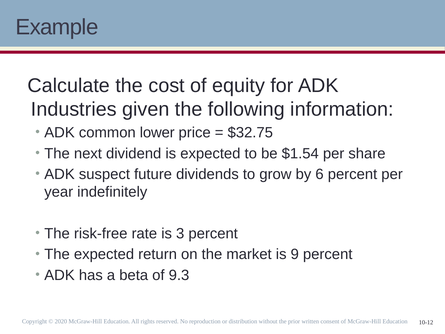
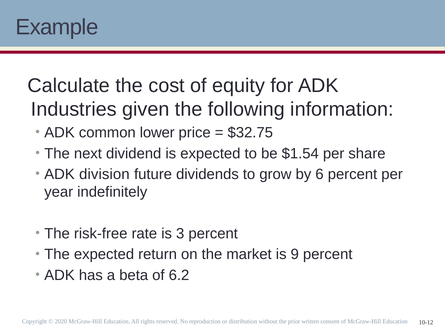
suspect: suspect -> division (104, 174)
9.3: 9.3 -> 6.2 (179, 275)
